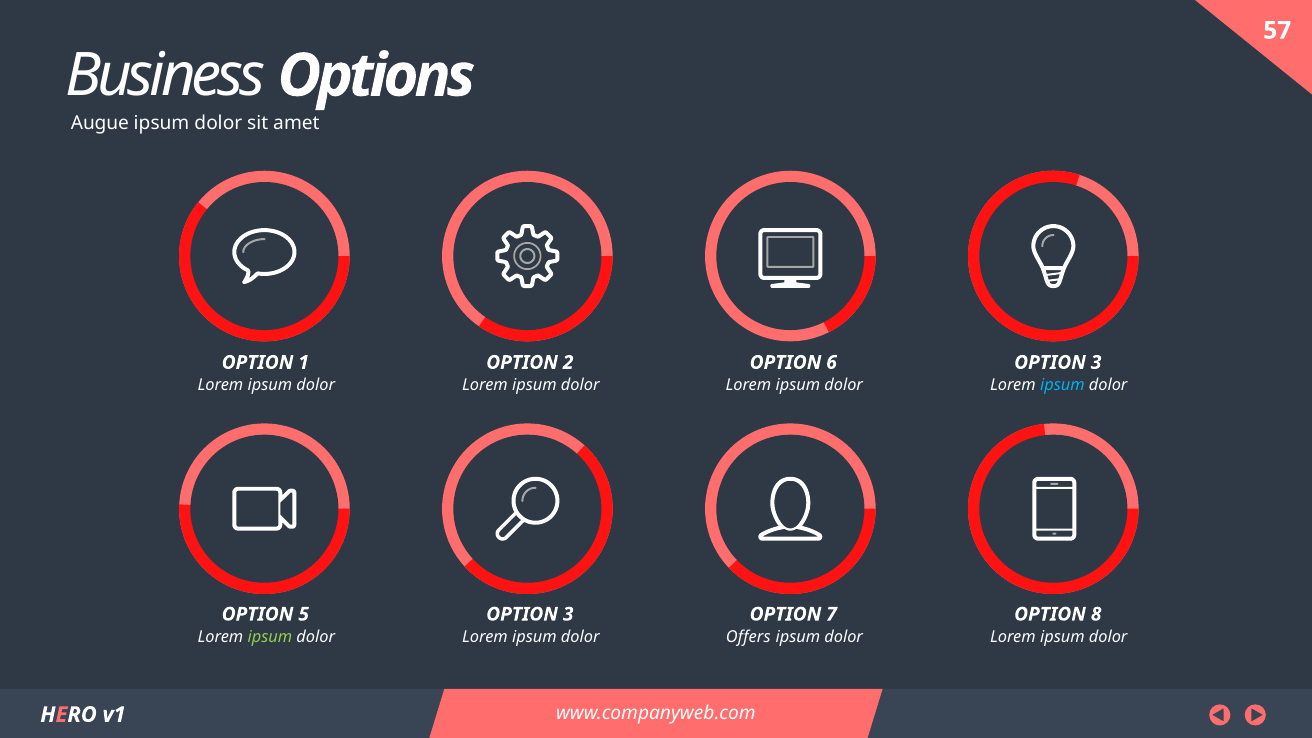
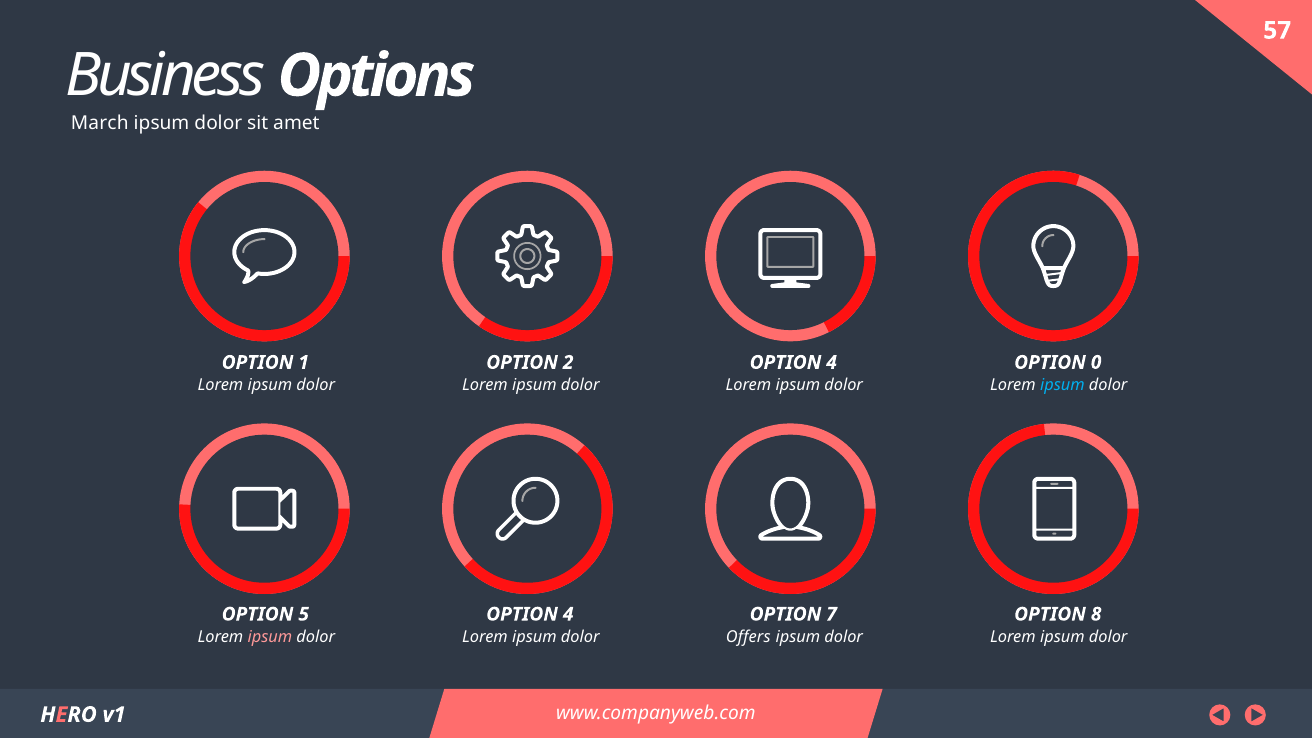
Augue: Augue -> March (100, 123)
6: 6 -> 4 (832, 362)
3: 3 -> 0 (1096, 362)
3: 3 -> 4 (568, 614)
ipsum colour: light green -> pink (270, 637)
